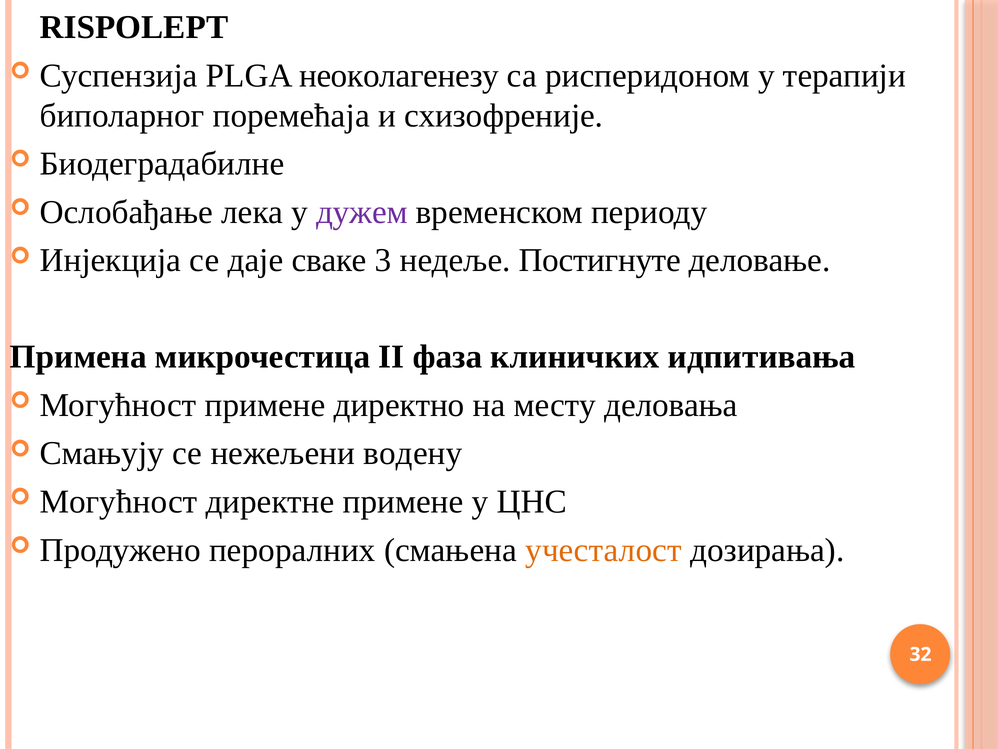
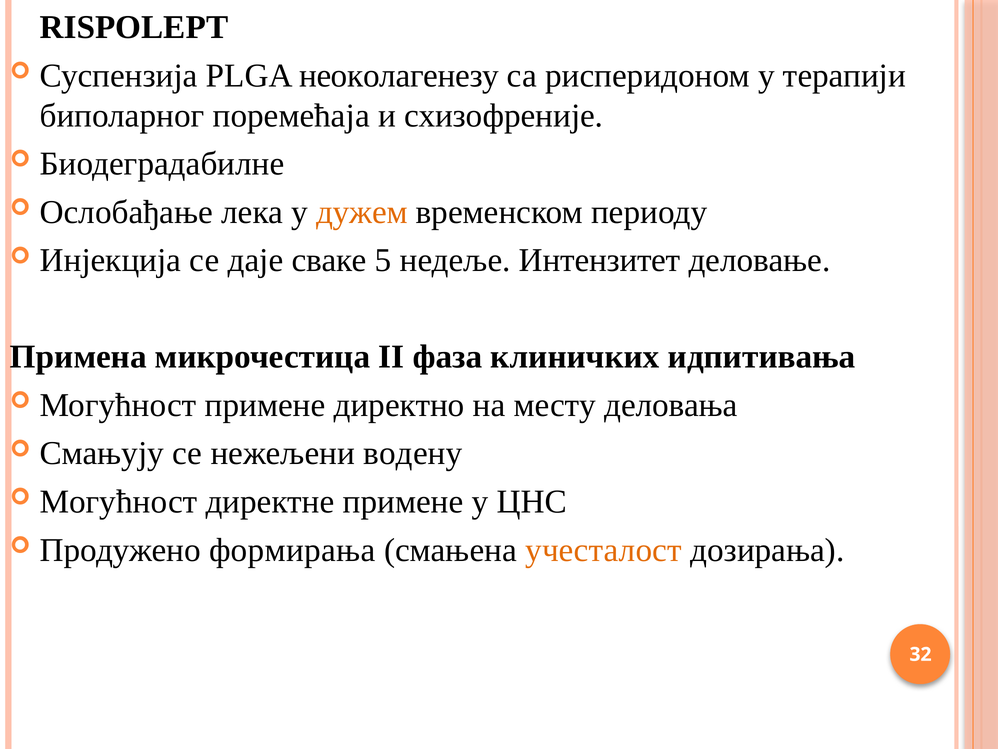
дужем colour: purple -> orange (362, 212)
3: 3 -> 5 (383, 260)
Постигнуте: Постигнуте -> Интензитет (600, 260)
пероралних: пероралних -> формирања (292, 550)
